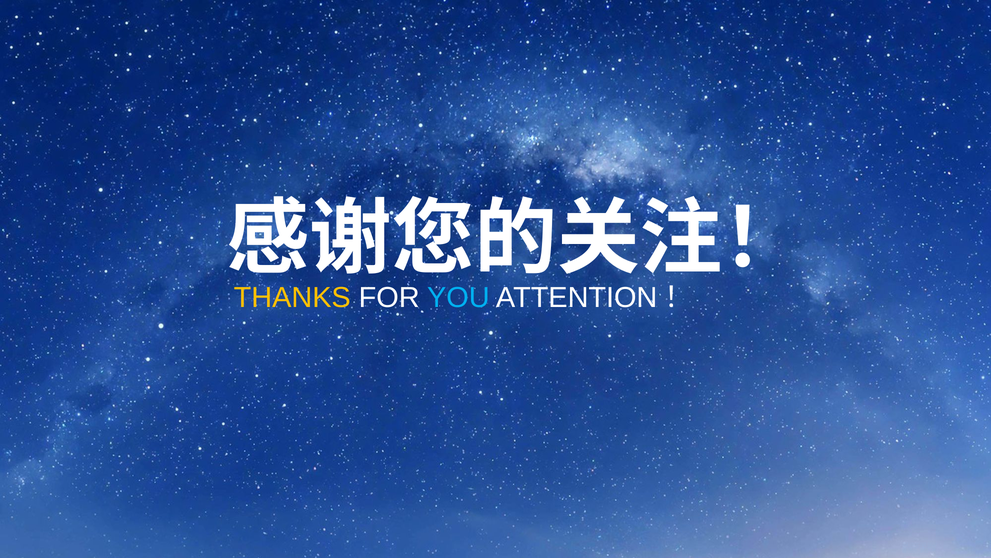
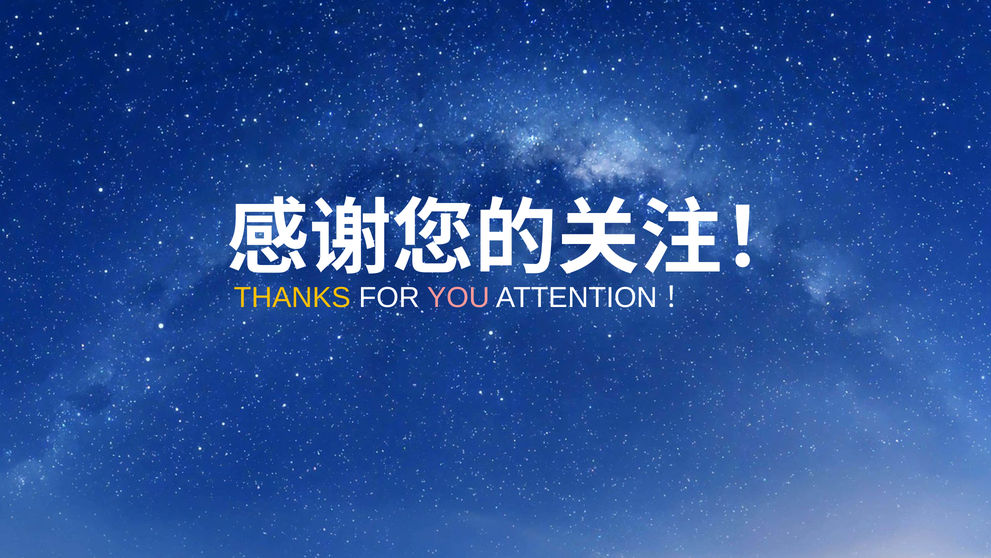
YOU colour: light blue -> pink (458, 297)
